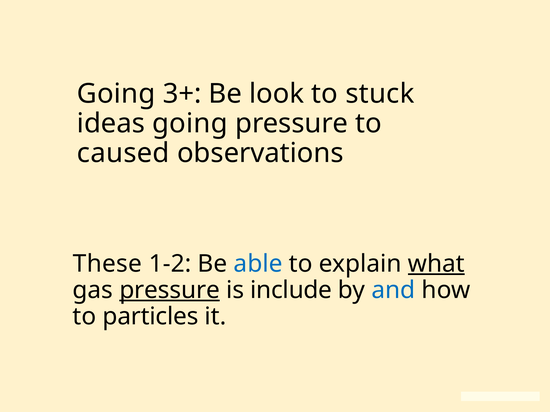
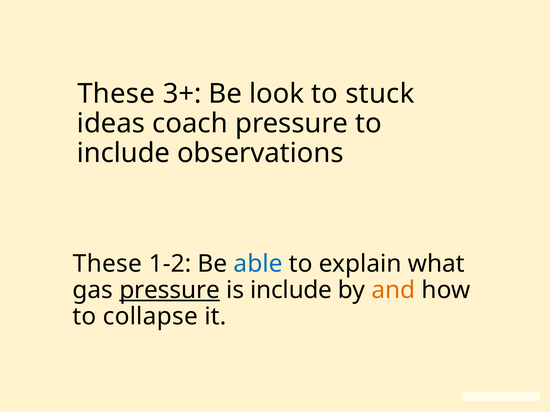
Going: Going -> These (116, 94)
ideas going: going -> coach (190, 123)
caused: caused -> include (123, 153)
what underline: present -> none (436, 264)
and colour: blue -> orange (393, 290)
particles: particles -> collapse (150, 317)
